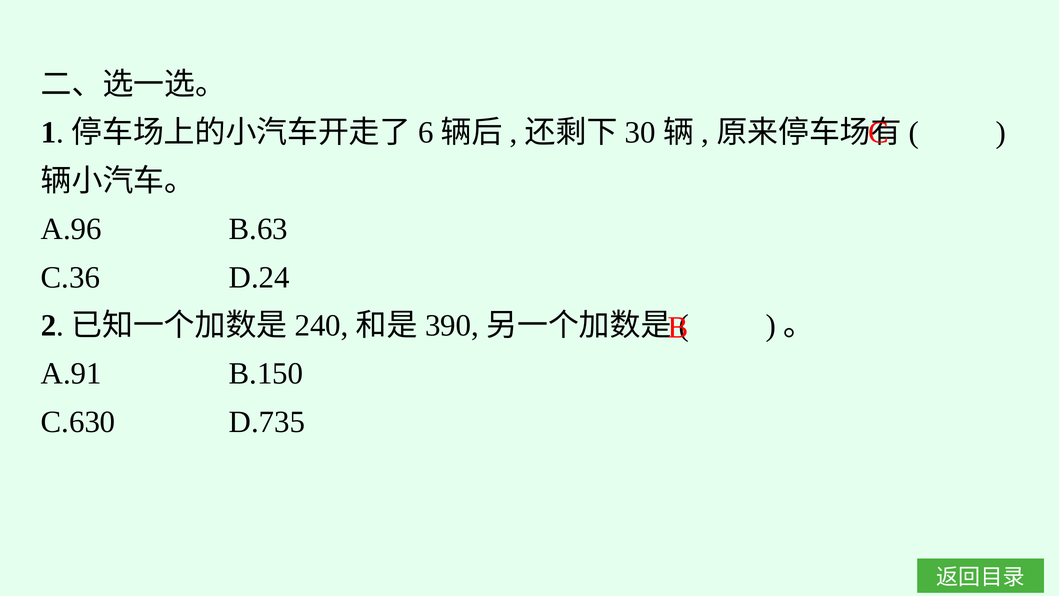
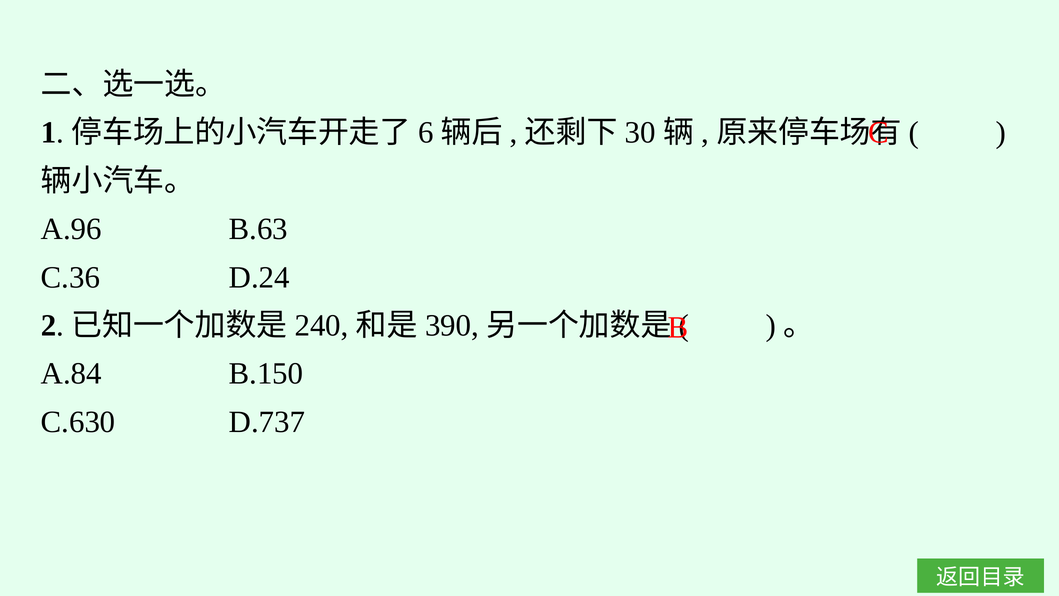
A.91: A.91 -> A.84 (71, 374)
D.735: D.735 -> D.737 (267, 422)
